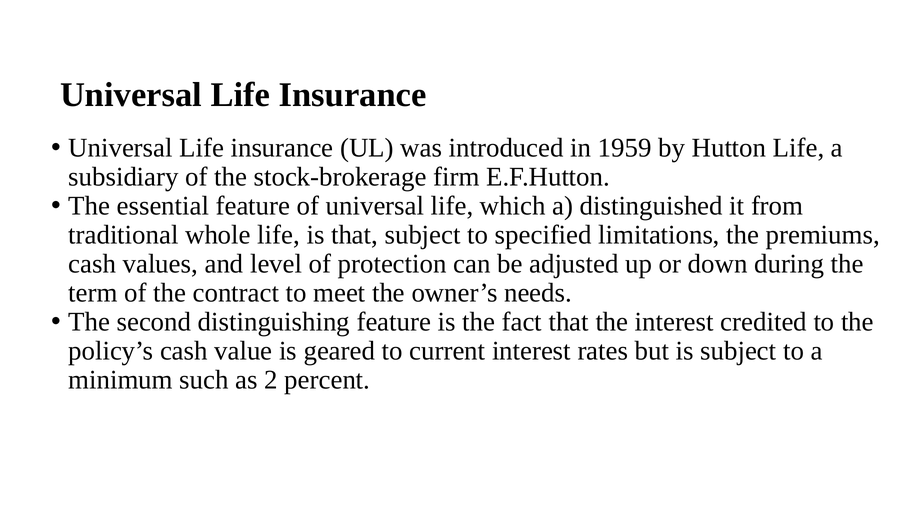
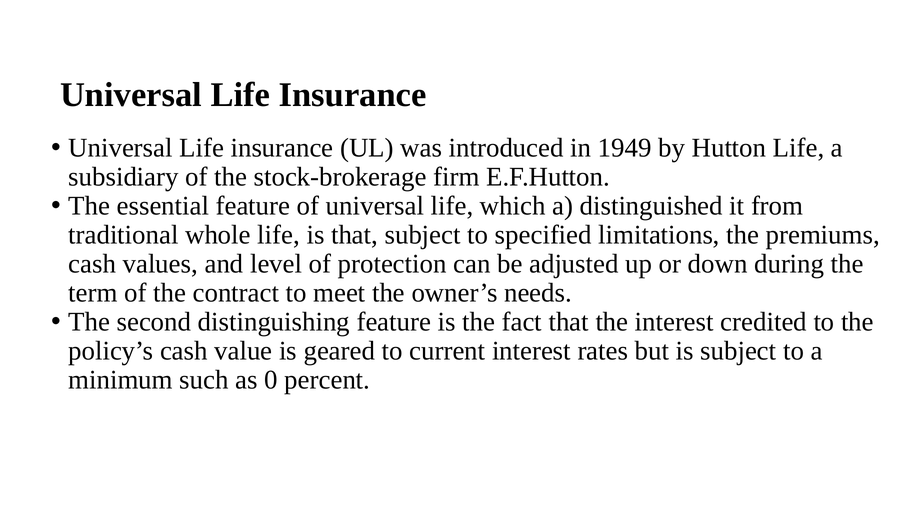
1959: 1959 -> 1949 (625, 148)
2: 2 -> 0 (271, 380)
